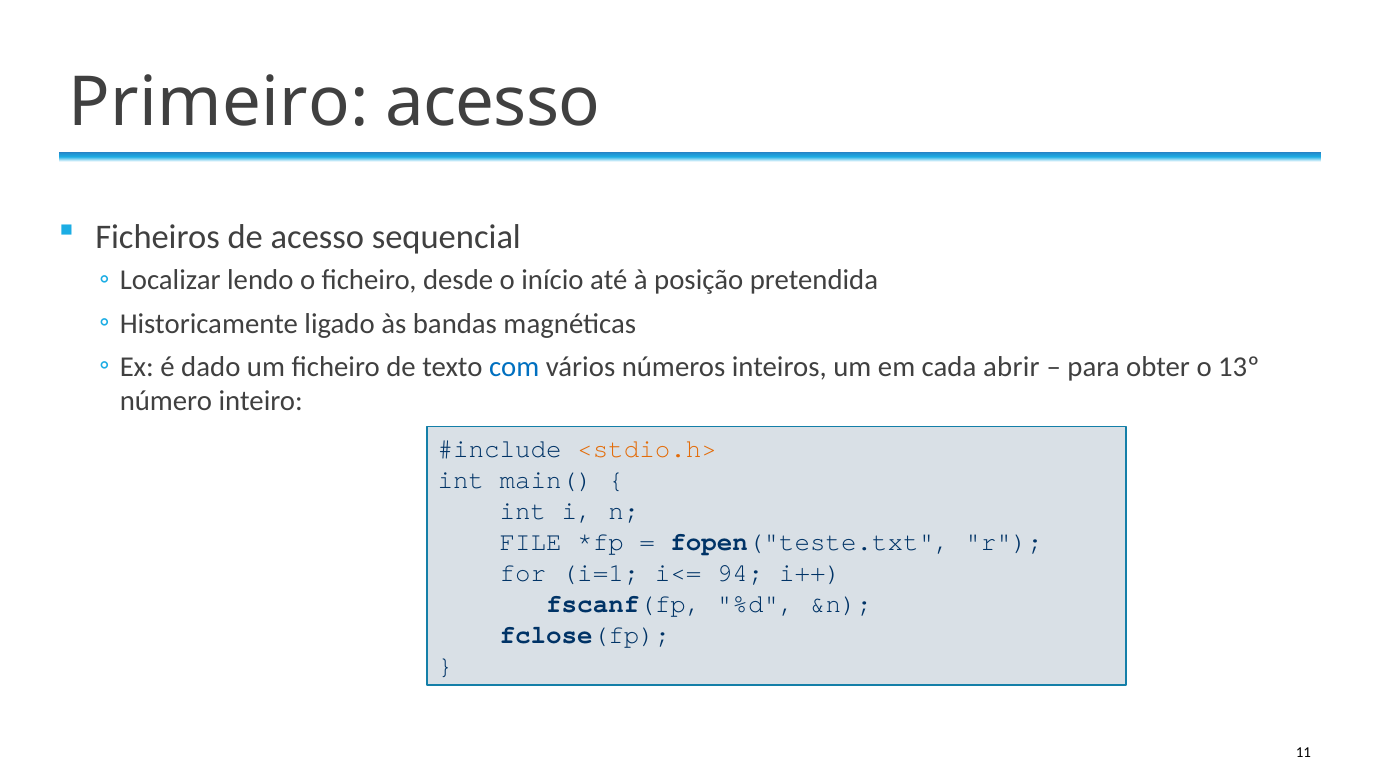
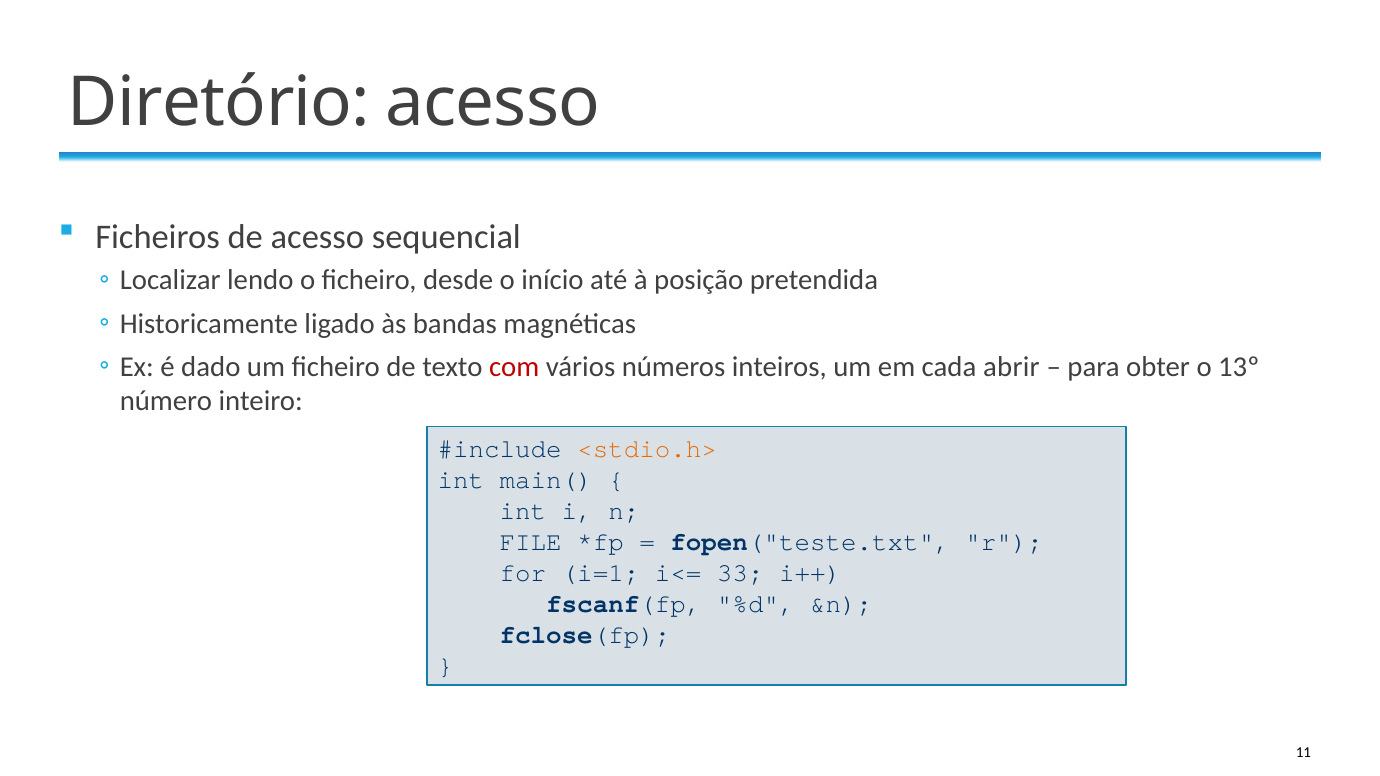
Primeiro: Primeiro -> Diretório (219, 103)
com colour: blue -> red (514, 367)
94: 94 -> 33 (740, 573)
